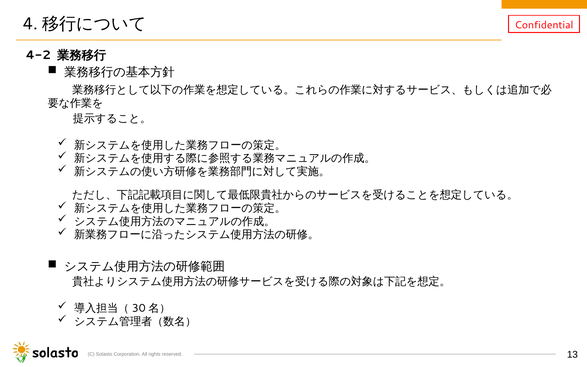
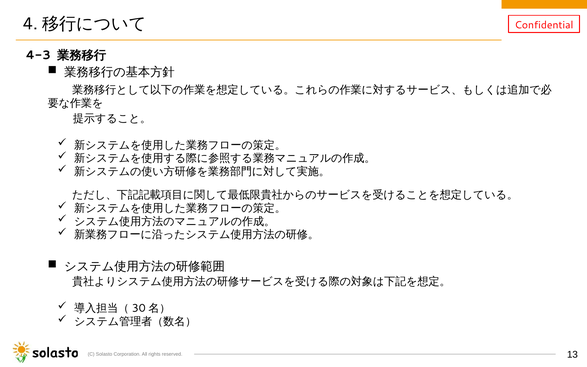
4-2: 4-2 -> 4-3 (38, 55)
